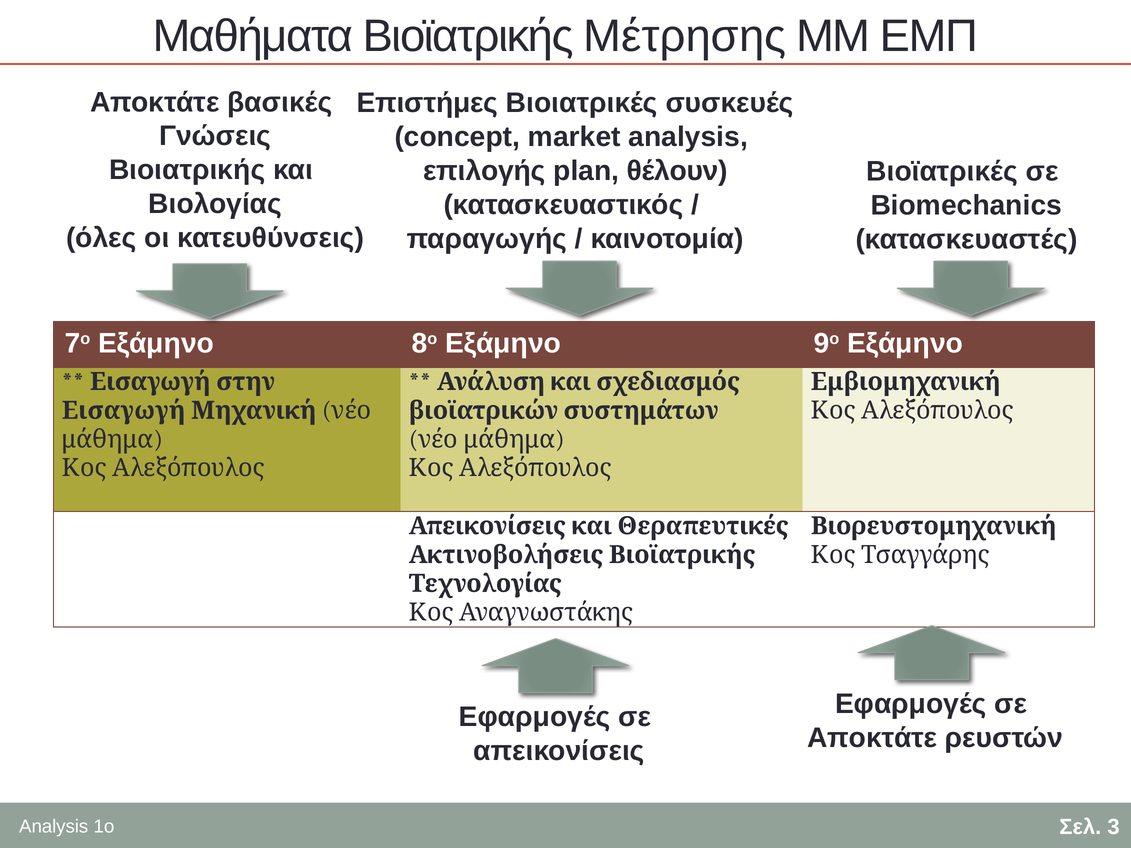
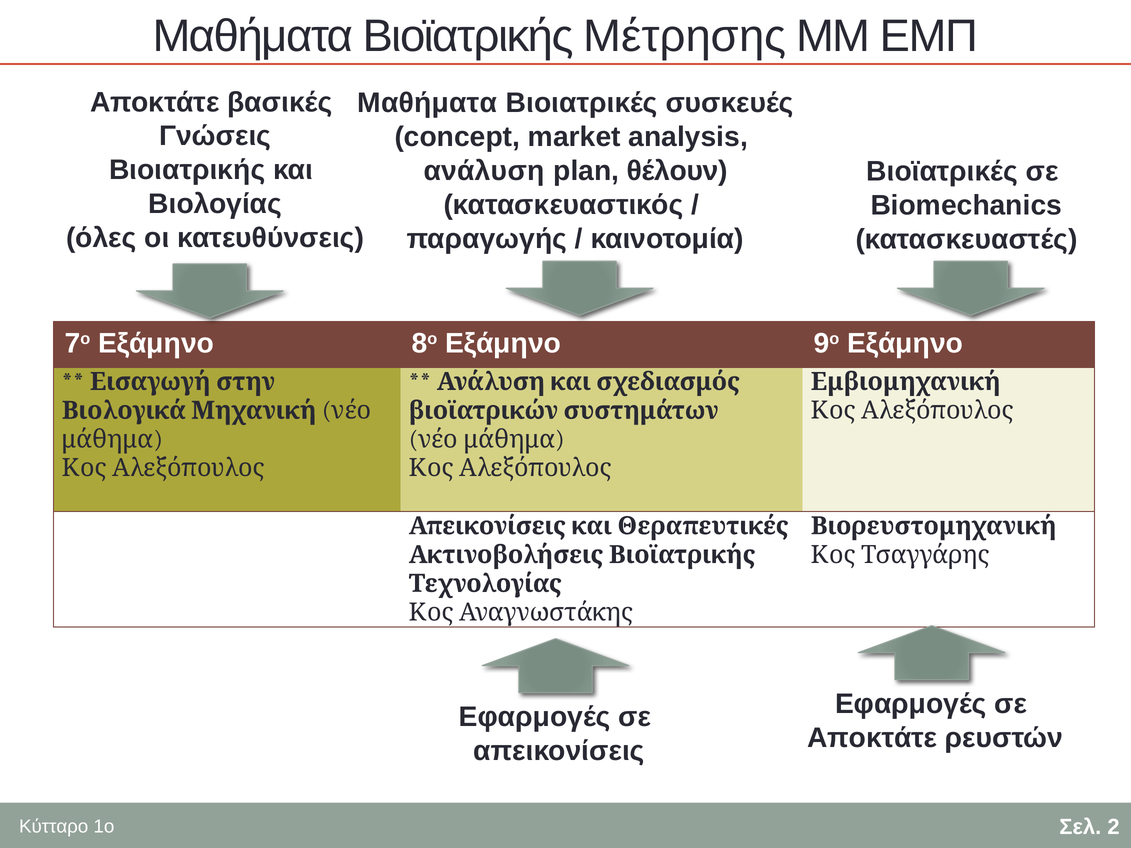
Επιστήμες: Επιστήμες -> Μαθήματα (427, 103)
επιλογής: επιλογής -> ανάλυση (484, 171)
Εισαγωγή: Εισαγωγή -> Βιολογικά (124, 411)
3: 3 -> 2 (1114, 827)
Analysis: Analysis -> Κύτταρο (54, 827)
